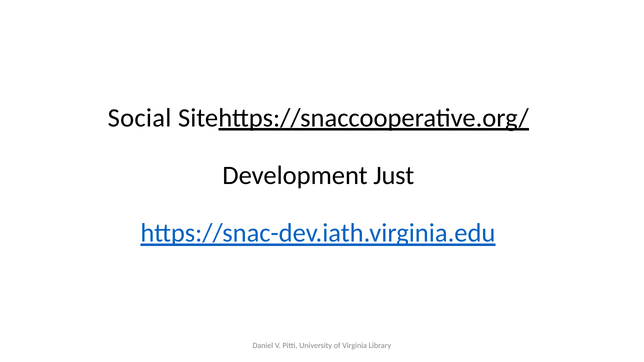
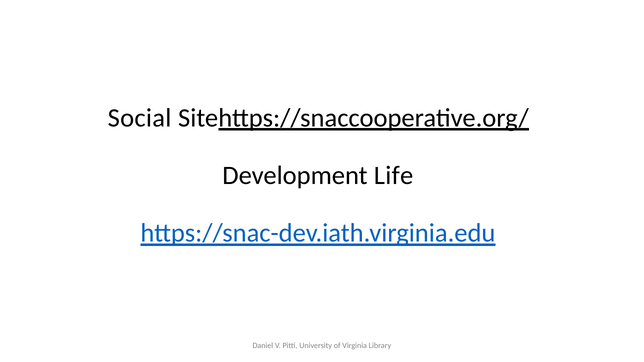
Just: Just -> Life (394, 176)
